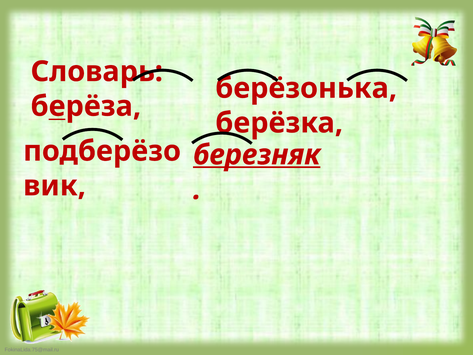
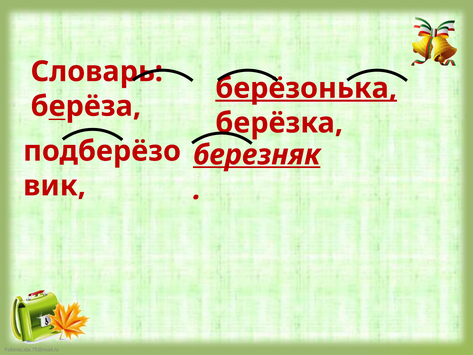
берёзонька underline: none -> present (306, 88)
